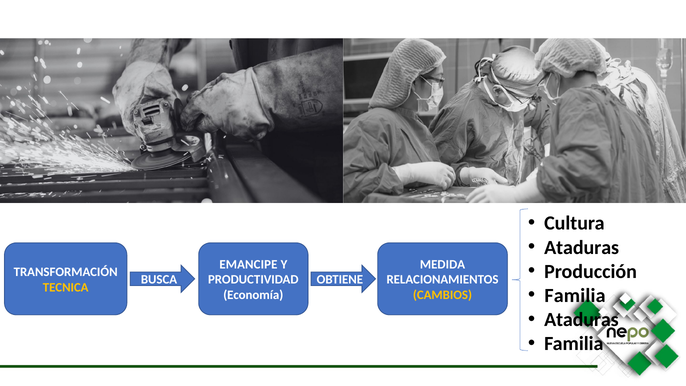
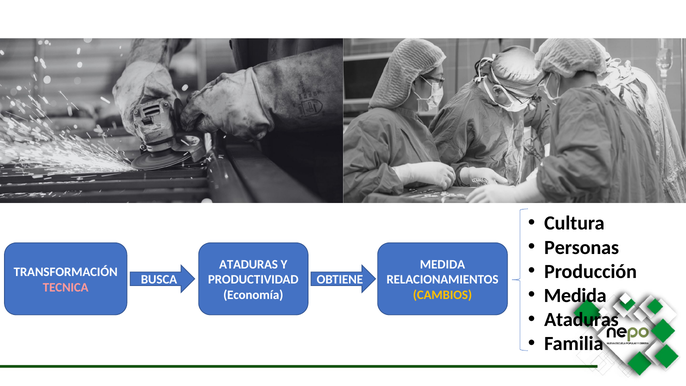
Ataduras: Ataduras -> Personas (582, 247)
EMANCIPE: EMANCIPE -> ATADURAS (249, 264)
TECNICA colour: yellow -> pink (66, 287)
Familia: Familia -> Medida (575, 295)
